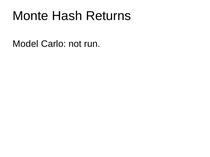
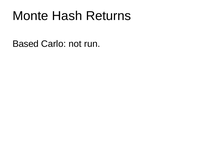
Model: Model -> Based (26, 44)
